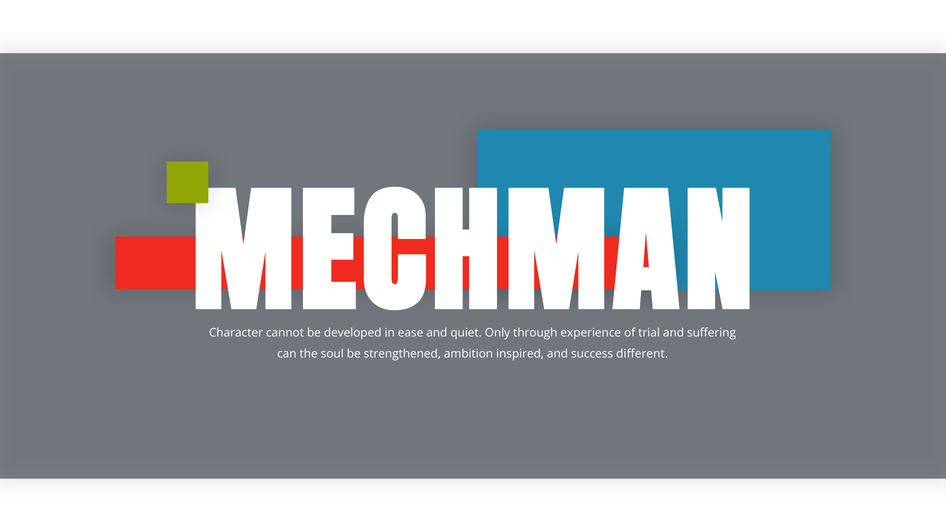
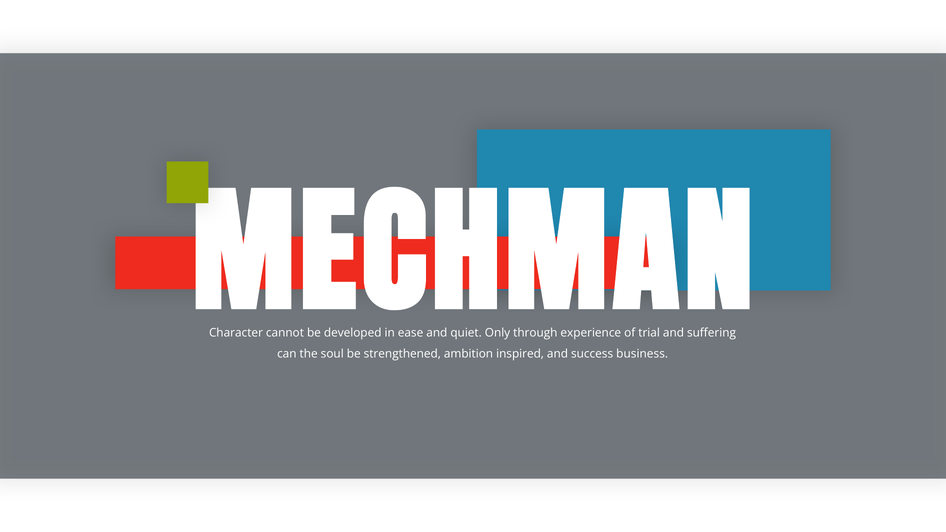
different: different -> business (642, 354)
